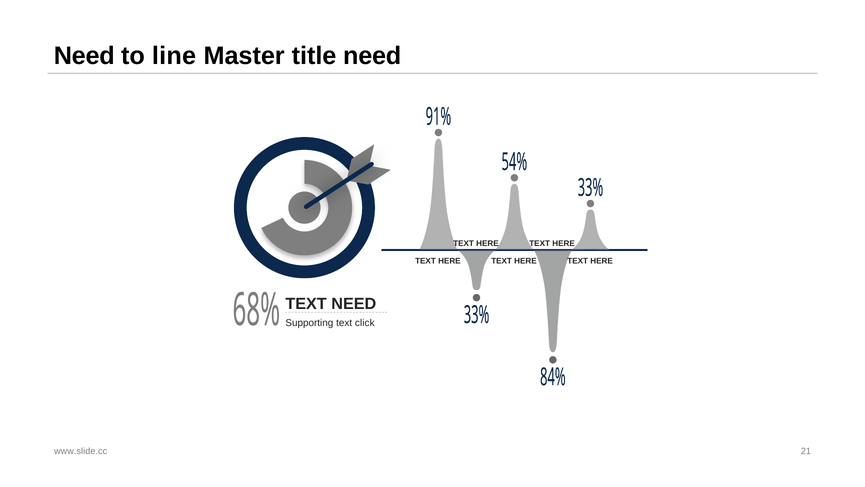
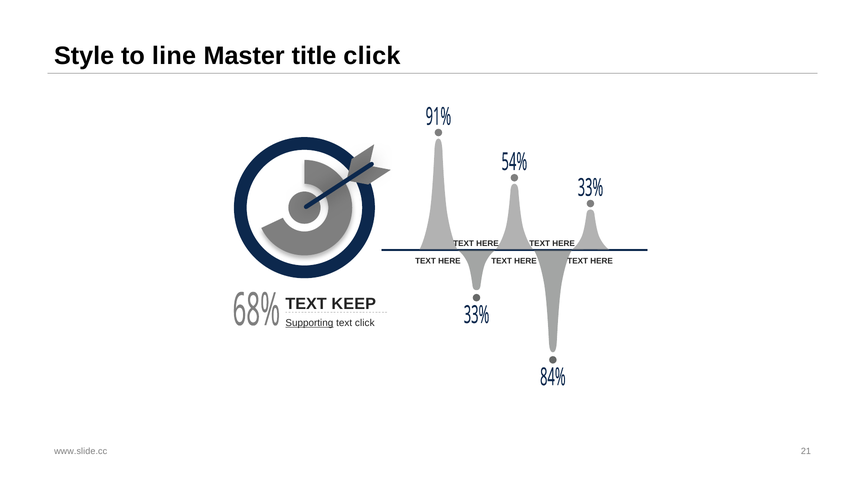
Need: Need -> Style (84, 56)
title need: need -> click (372, 56)
TEXT NEED: NEED -> KEEP (354, 304)
Supporting underline: none -> present (309, 323)
